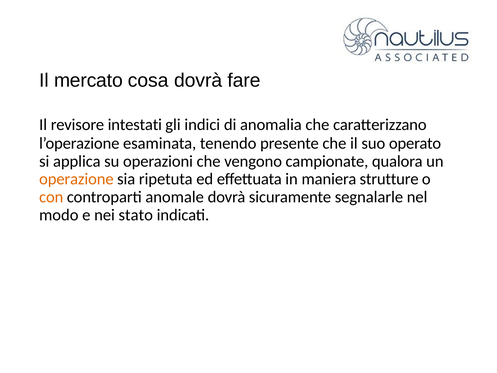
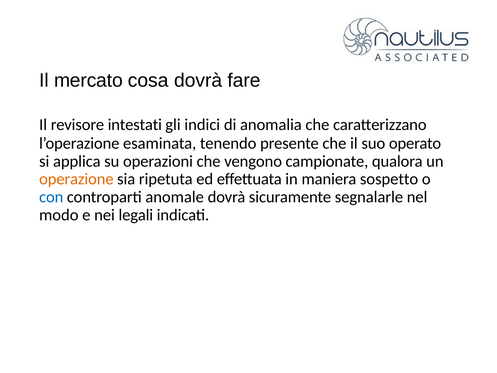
strutture: strutture -> sospetto (389, 179)
con colour: orange -> blue (51, 197)
stato: stato -> legali (136, 215)
